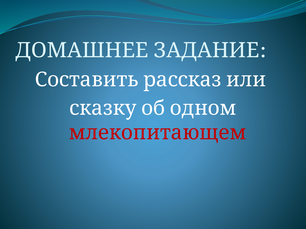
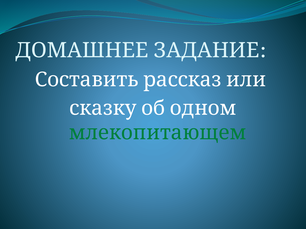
млекопитающем colour: red -> green (158, 133)
